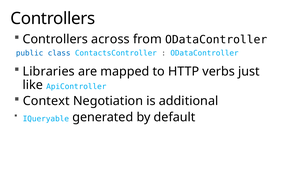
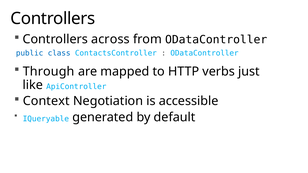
Libraries: Libraries -> Through (49, 72)
additional: additional -> accessible (189, 101)
